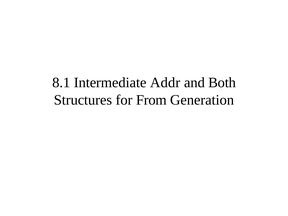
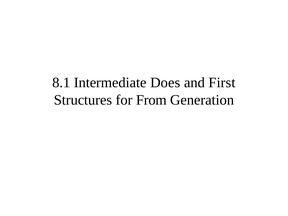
Addr: Addr -> Does (165, 83)
Both: Both -> First (222, 83)
